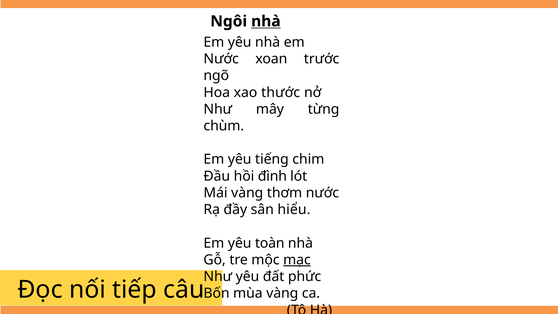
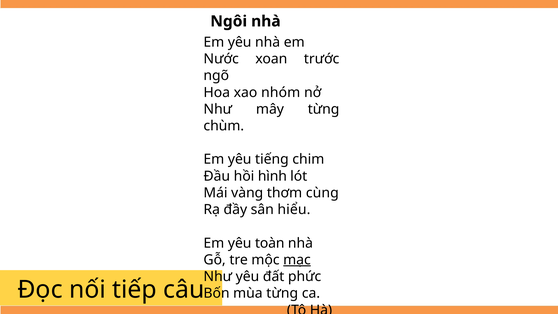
nhà underline: present -> none (266, 21)
thước: thước -> nhóm (281, 92)
đình: đình -> hình (272, 176)
thơm nước: nước -> cùng (322, 193)
mùa vàng: vàng -> từng (282, 293)
